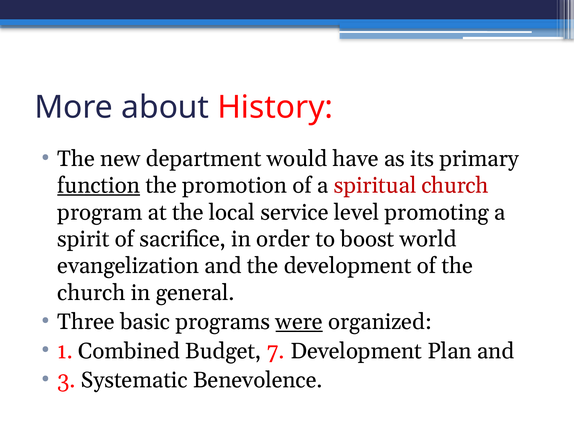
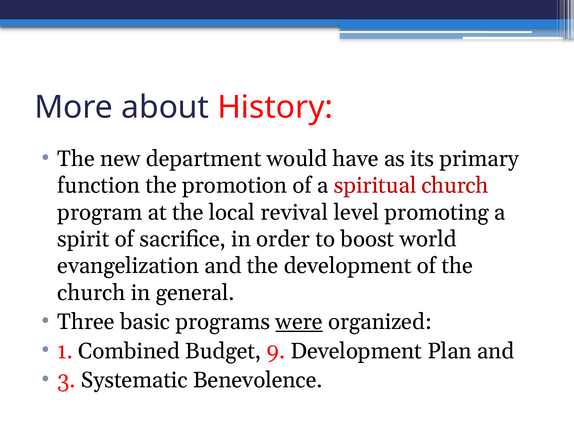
function underline: present -> none (99, 186)
service: service -> revival (294, 213)
7: 7 -> 9 (276, 351)
